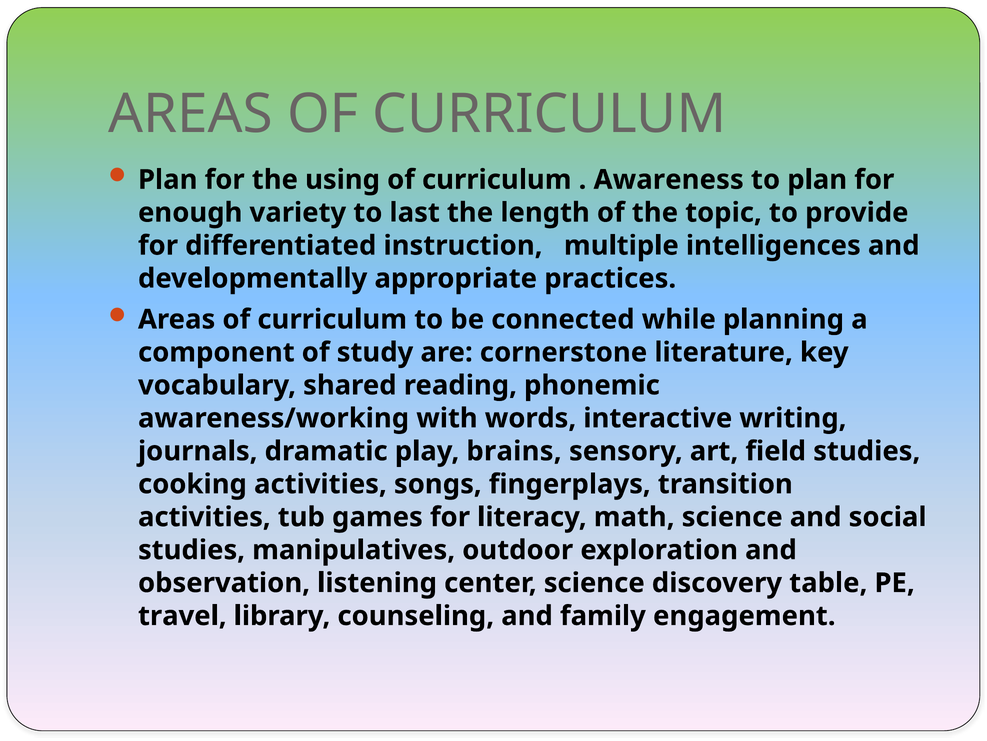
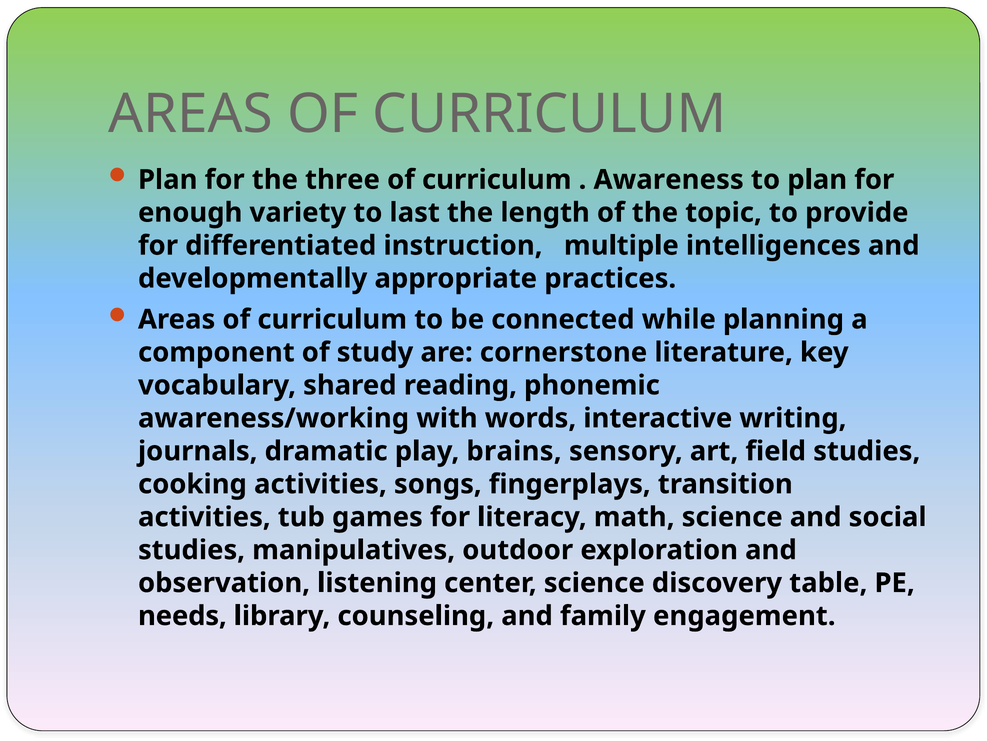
using: using -> three (342, 180)
travel: travel -> needs (182, 615)
